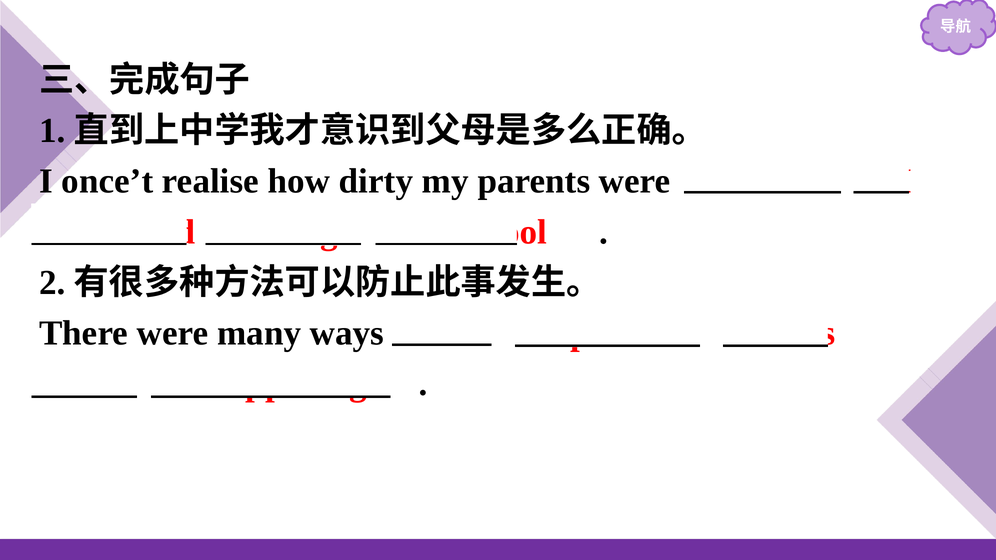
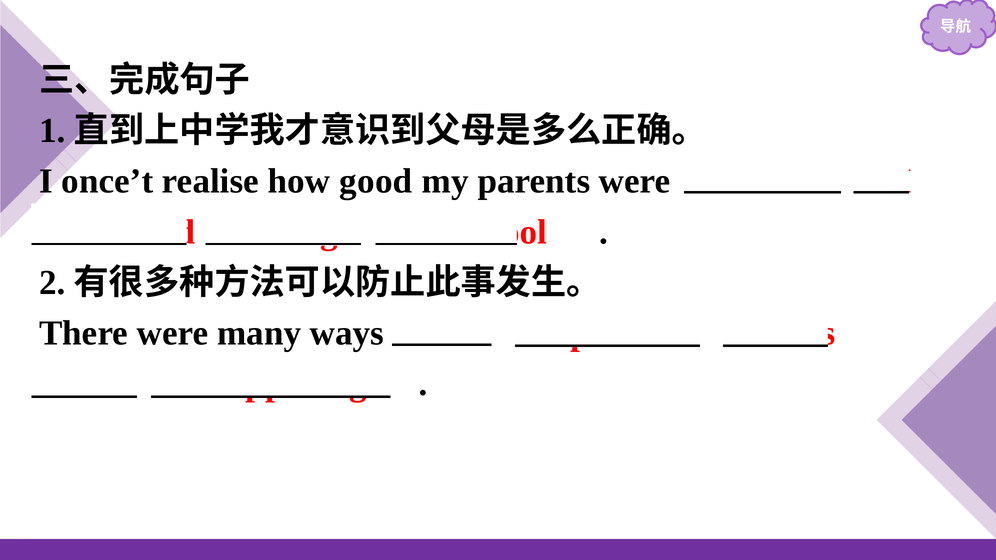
dirty: dirty -> good (376, 181)
